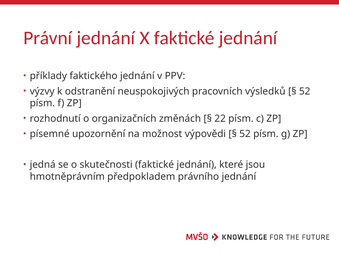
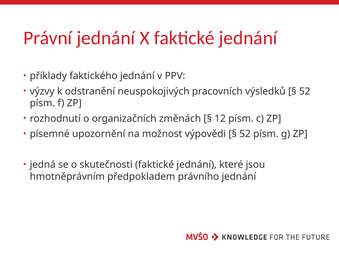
22: 22 -> 12 (220, 119)
